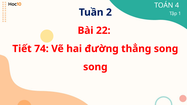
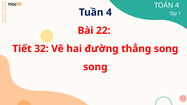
Tuần 2: 2 -> 4 (109, 12)
74: 74 -> 32 (41, 49)
